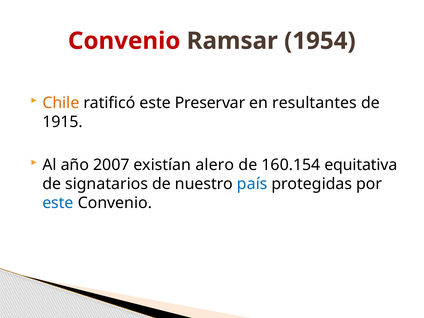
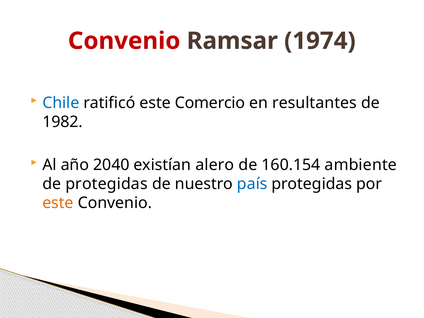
1954: 1954 -> 1974 (320, 41)
Chile colour: orange -> blue (61, 103)
Preservar: Preservar -> Comercio (210, 103)
1915: 1915 -> 1982 (63, 122)
2007: 2007 -> 2040 (111, 165)
equitativa: equitativa -> ambiente (361, 165)
de signatarios: signatarios -> protegidas (107, 184)
este colour: blue -> orange (58, 203)
